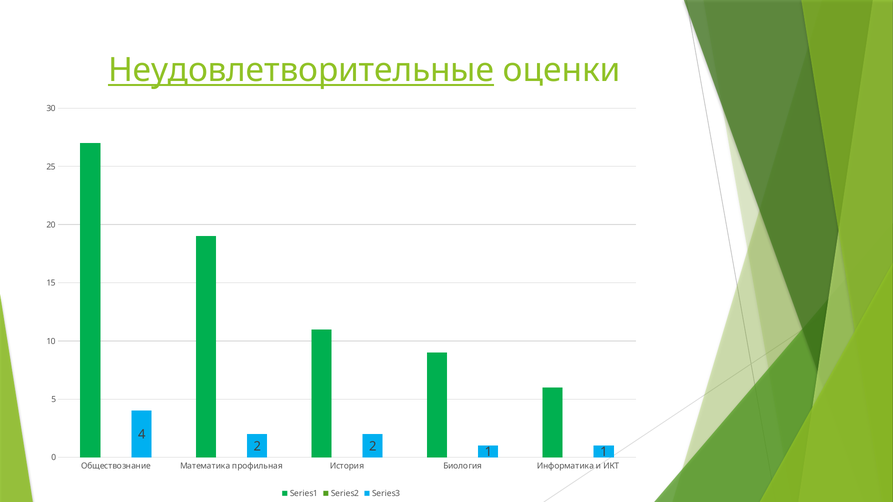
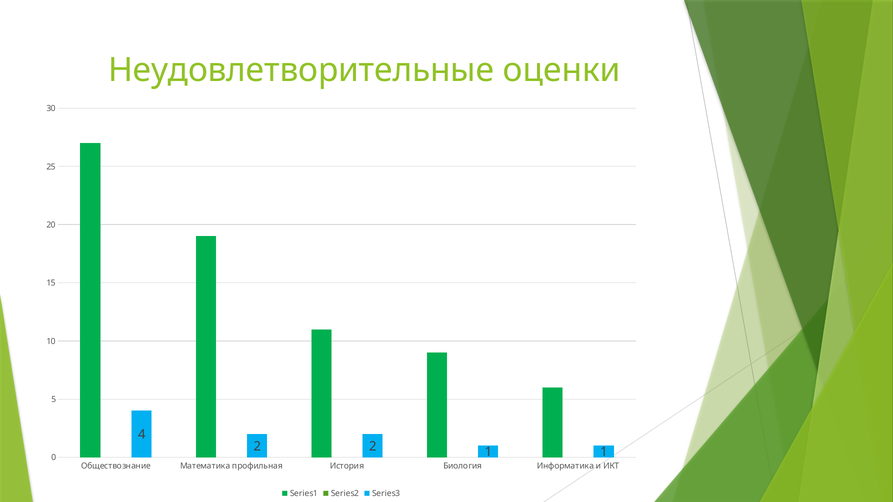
Неудовлетворительные underline: present -> none (301, 70)
